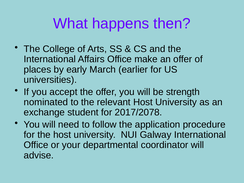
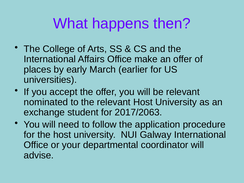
be strength: strength -> relevant (183, 92)
2017/2078: 2017/2078 -> 2017/2063 (139, 112)
